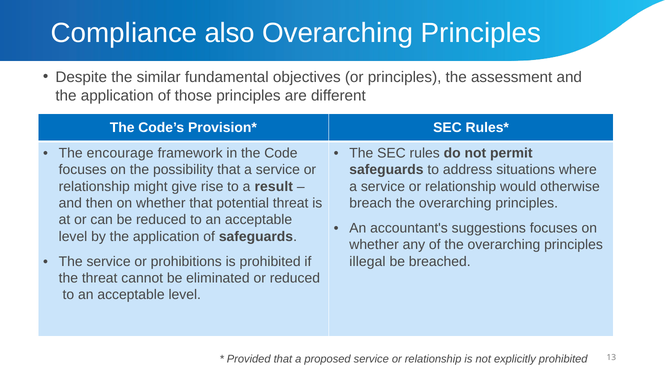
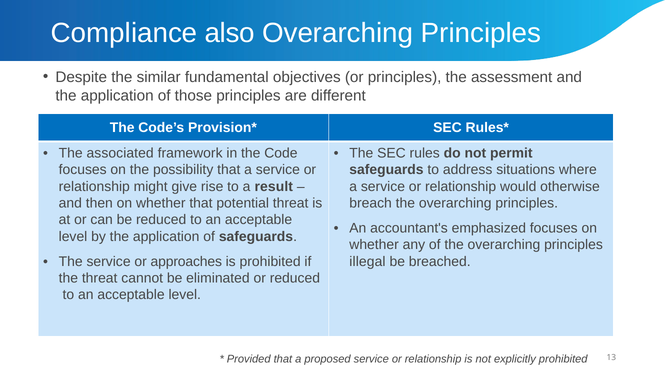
encourage: encourage -> associated (120, 153)
suggestions: suggestions -> emphasized (489, 228)
prohibitions: prohibitions -> approaches (186, 262)
